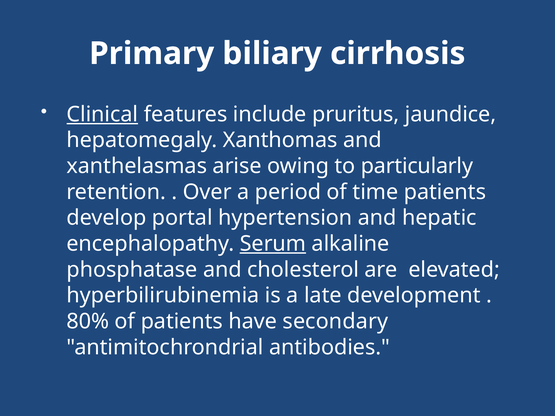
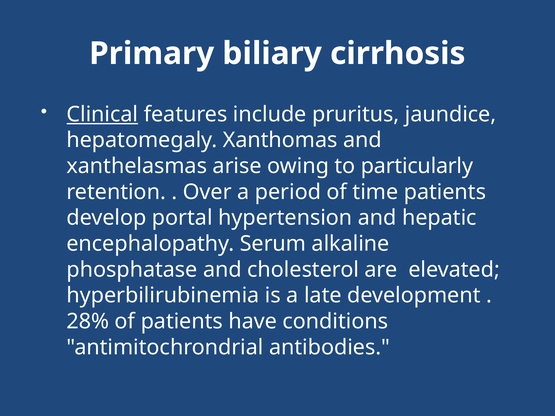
Serum underline: present -> none (273, 244)
80%: 80% -> 28% (88, 322)
secondary: secondary -> conditions (335, 322)
